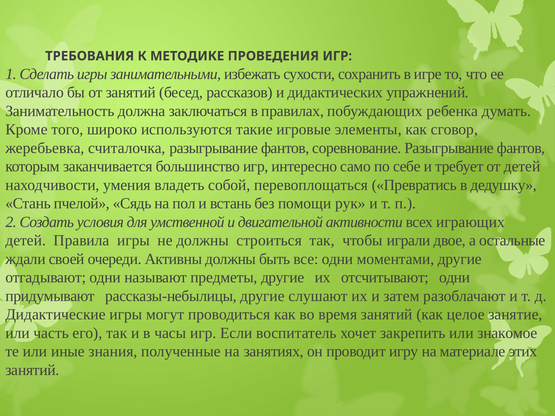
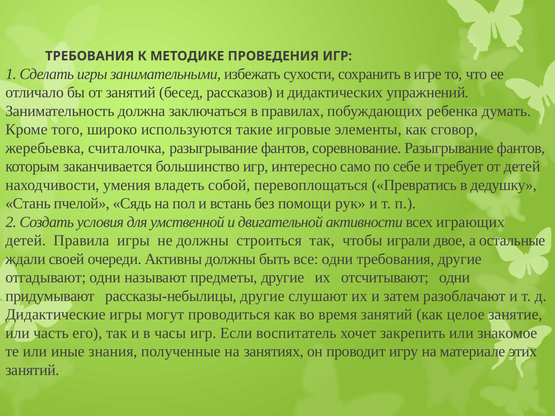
одни моментами: моментами -> требования (396, 259)
